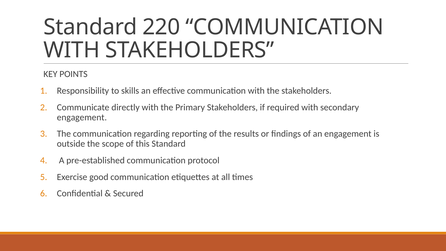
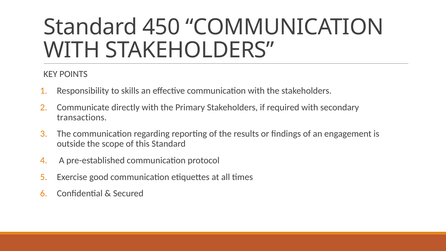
220: 220 -> 450 (161, 27)
engagement: engagement -> transactions (82, 117)
